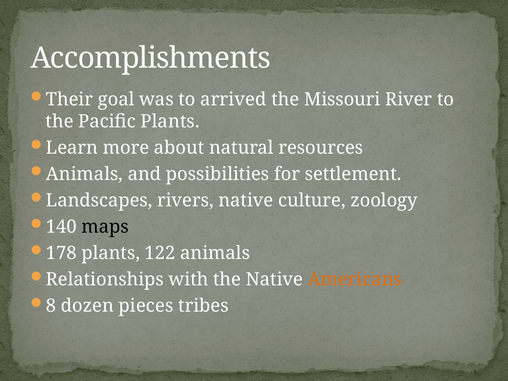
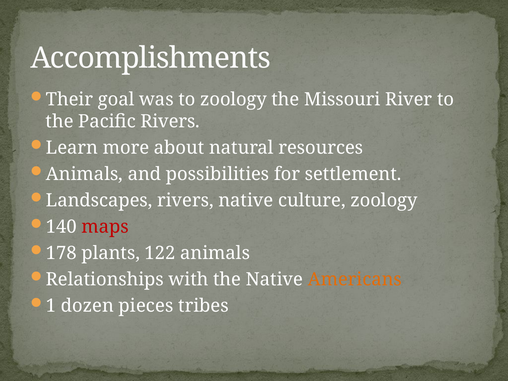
to arrived: arrived -> zoology (233, 99)
Pacific Plants: Plants -> Rivers (170, 122)
maps colour: black -> red (105, 227)
8: 8 -> 1 (51, 306)
